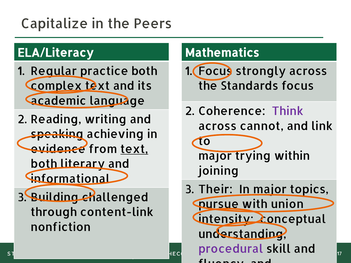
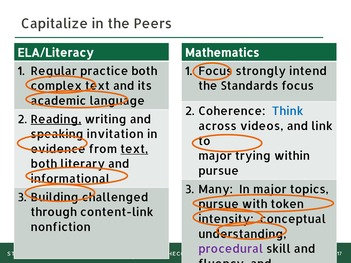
strongly across: across -> intend (308, 71)
Think colour: purple -> blue (288, 111)
Reading underline: none -> present (56, 120)
cannot: cannot -> videos (262, 126)
achieving: achieving -> invitation (115, 134)
joining: joining -> pursue (219, 171)
Their: Their -> Many (216, 190)
union: union -> token (287, 205)
